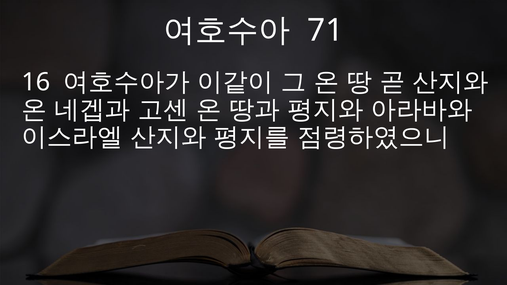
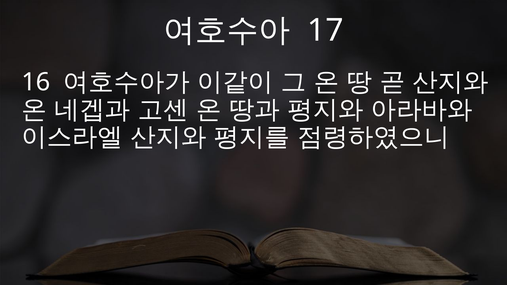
71: 71 -> 17 (325, 31)
